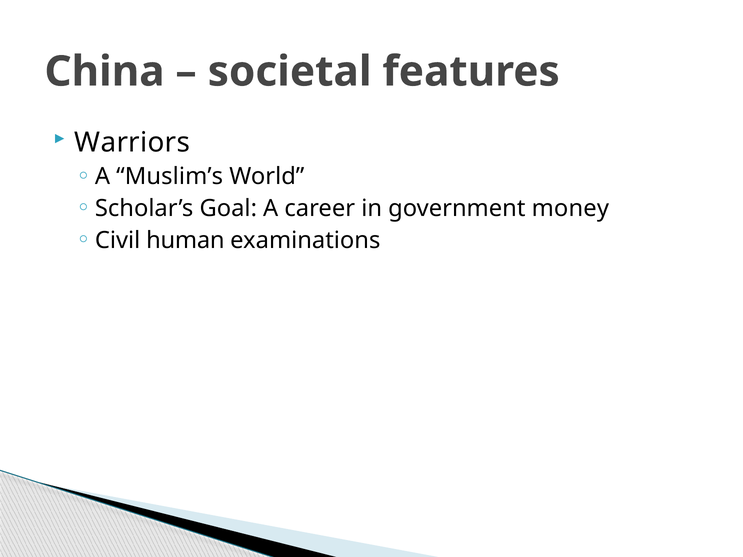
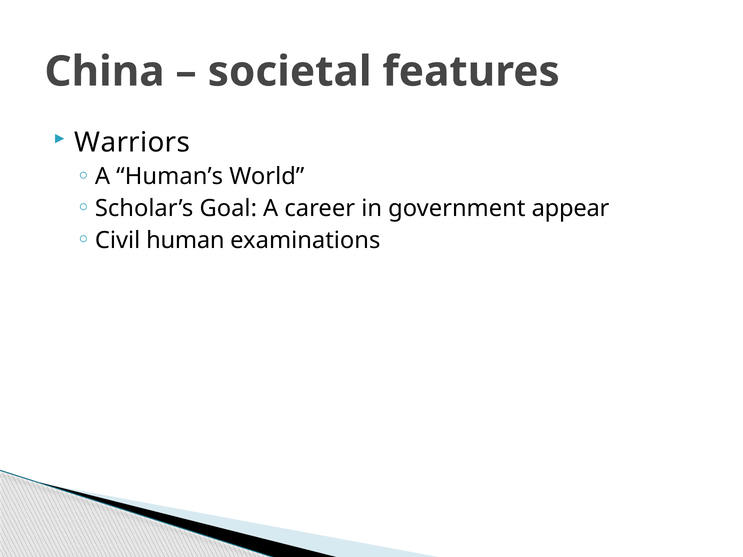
Muslim’s: Muslim’s -> Human’s (170, 177)
money: money -> appear (571, 209)
